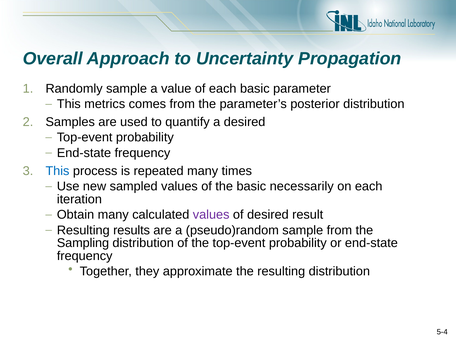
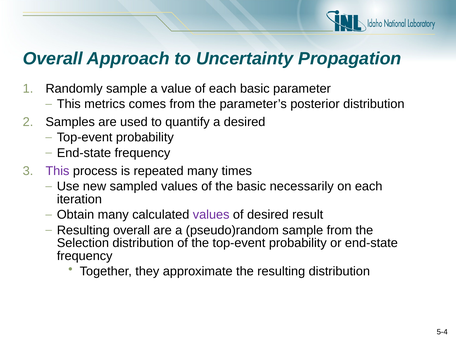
This colour: blue -> purple (57, 171)
Resulting results: results -> overall (132, 230)
Sampling: Sampling -> Selection (83, 243)
